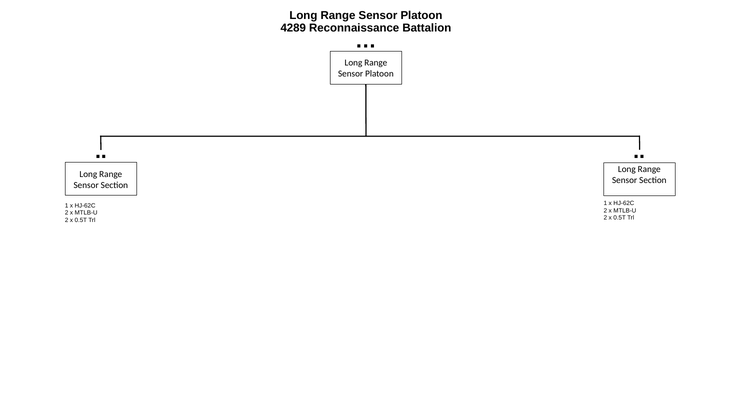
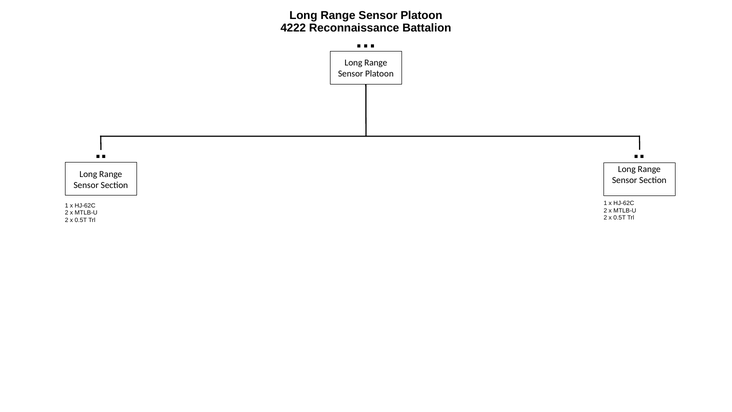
4289: 4289 -> 4222 (293, 28)
